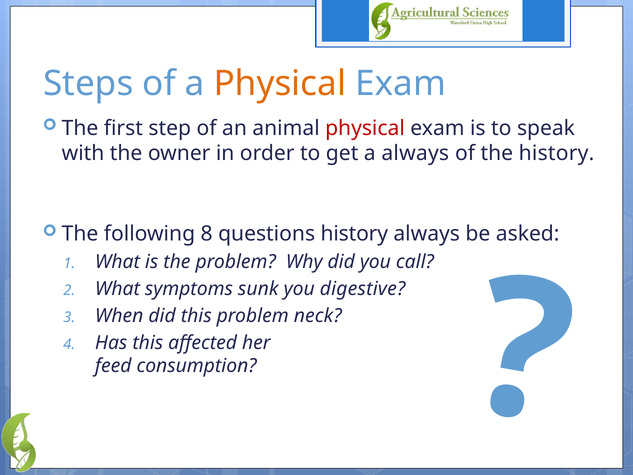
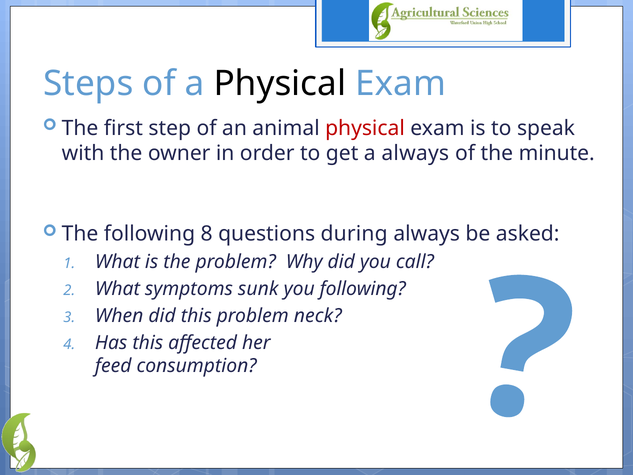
Physical colour: orange -> black (280, 84)
the history: history -> minute (557, 153)
questions history: history -> during (354, 234)
you digestive: digestive -> following (363, 289)
